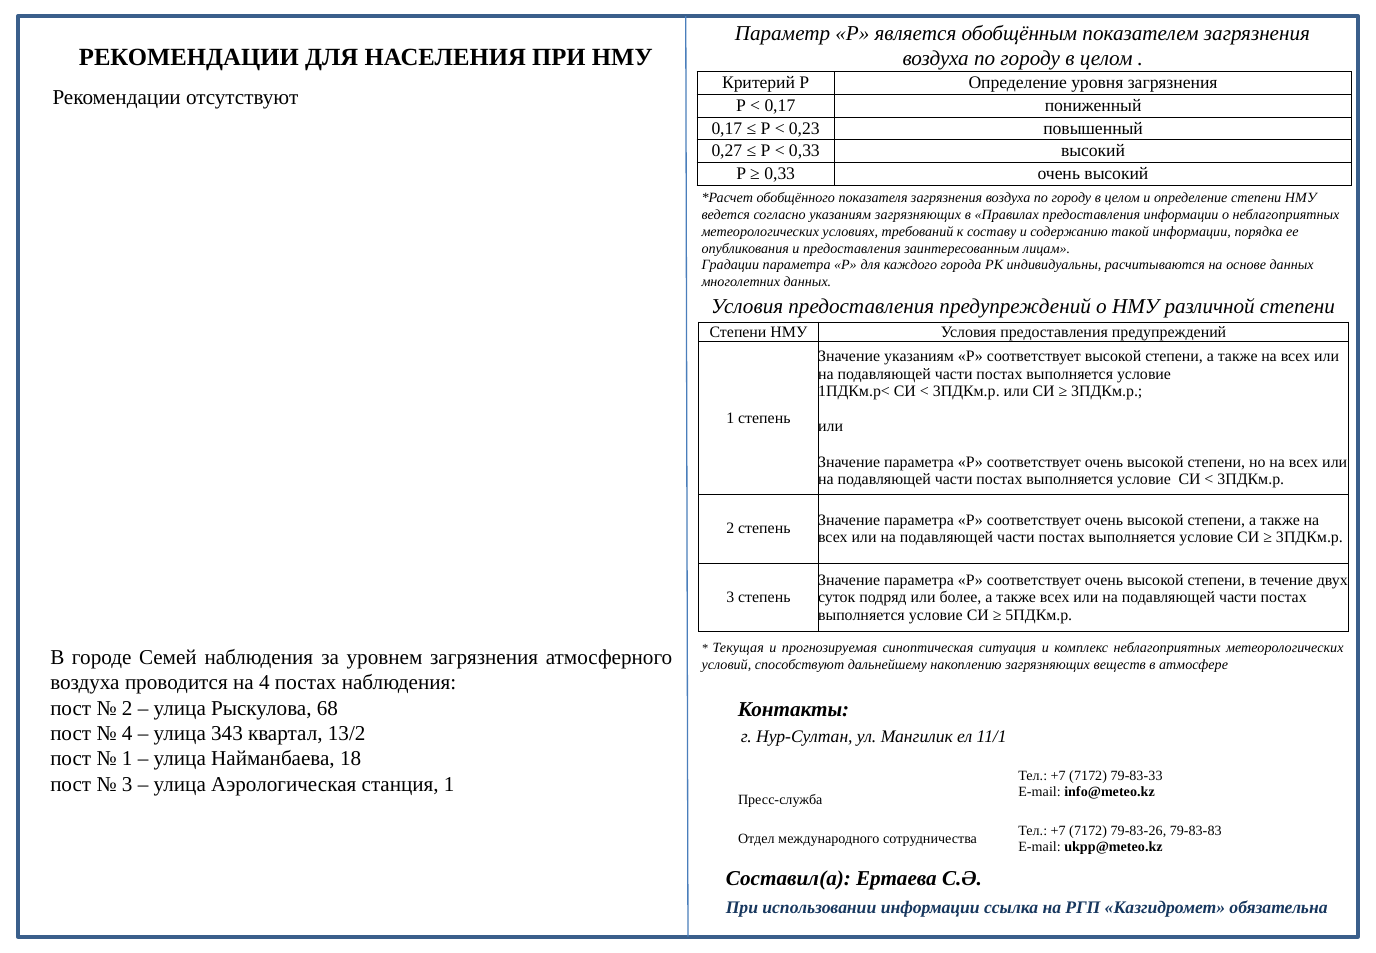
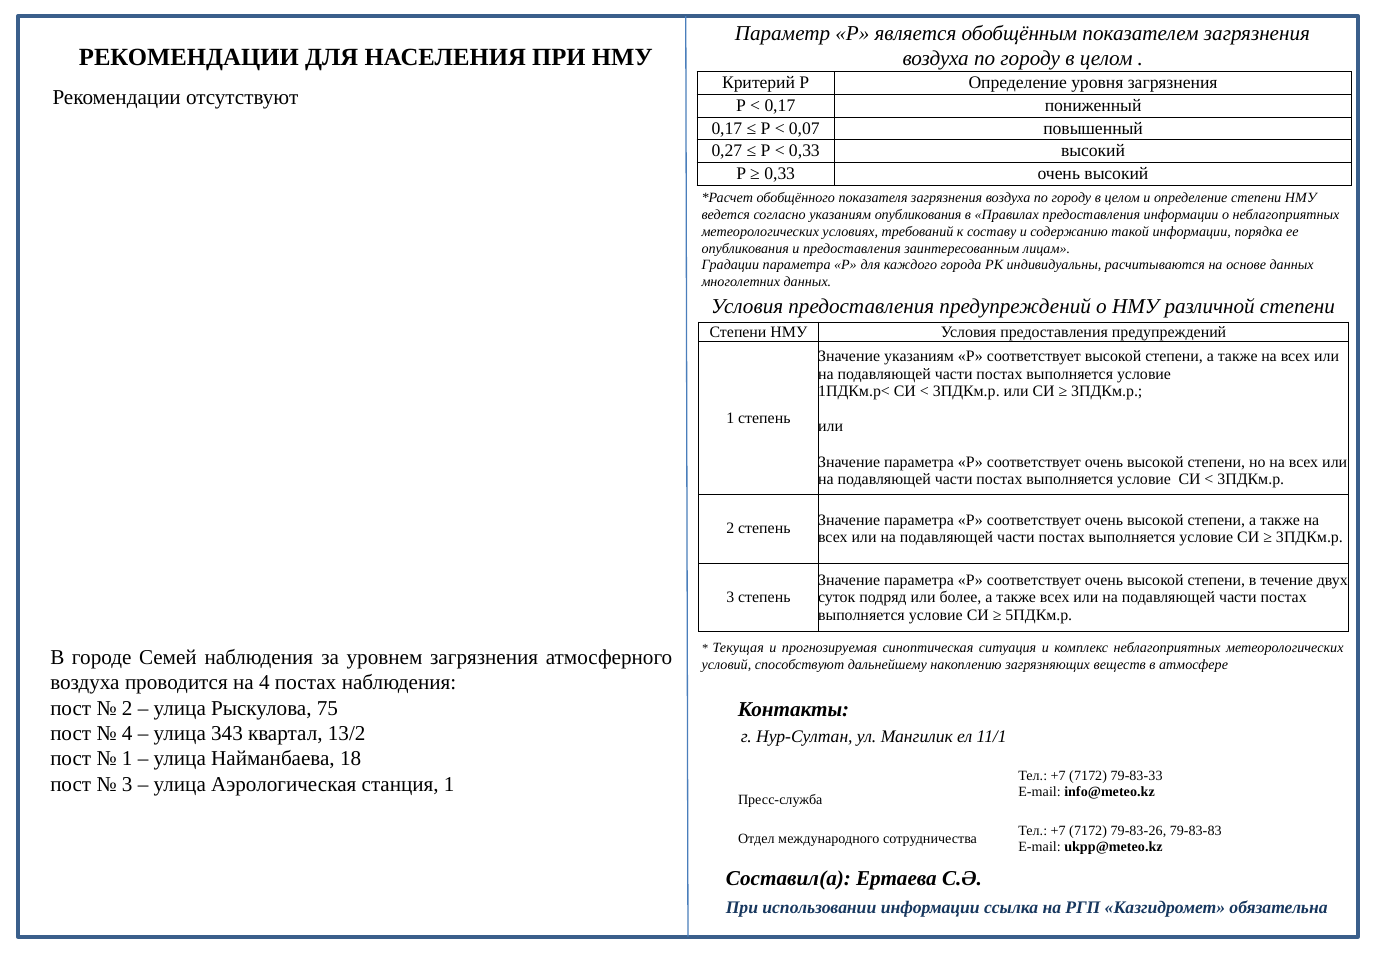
0,23: 0,23 -> 0,07 (804, 128)
указаниям загрязняющих: загрязняющих -> опубликования (918, 215)
68: 68 -> 75 (327, 708)
